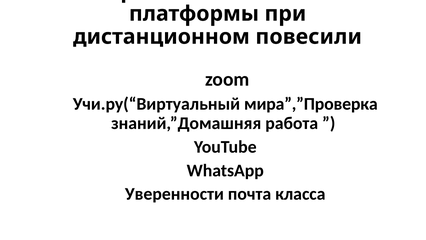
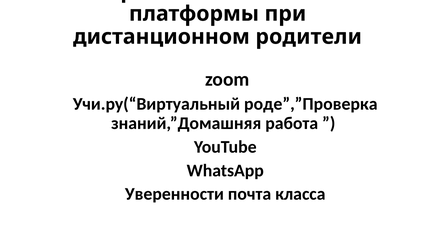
повесили: повесили -> родители (309, 37)
мира”,”Проверка: мира”,”Проверка -> роде”,”Проверка (311, 104)
